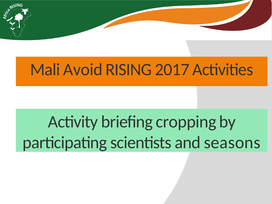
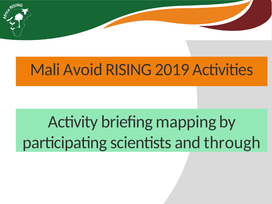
2017: 2017 -> 2019 (172, 70)
cropping: cropping -> mapping (186, 122)
seasons: seasons -> through (232, 143)
